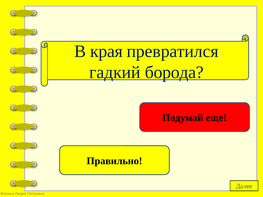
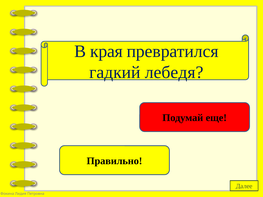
гадкий борода: борода -> лебедя (174, 72)
